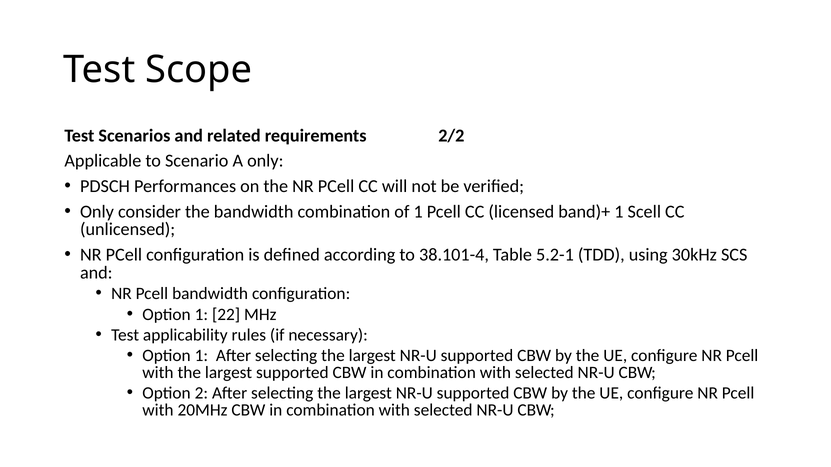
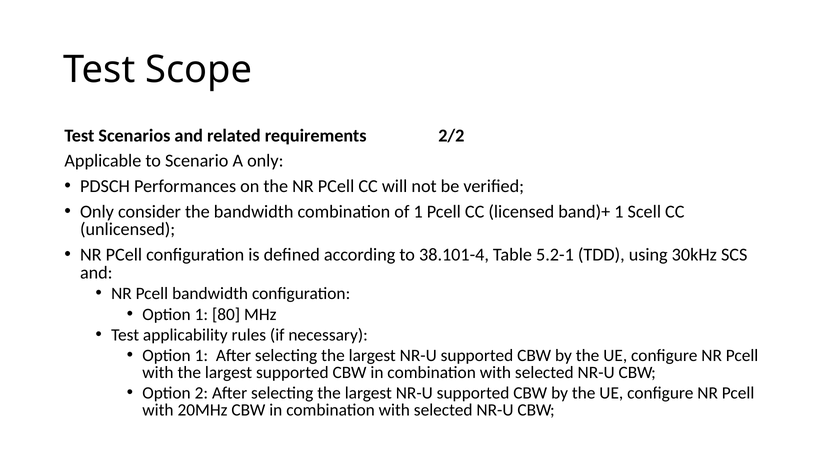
22: 22 -> 80 (226, 315)
